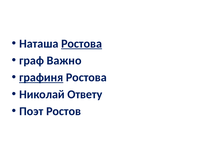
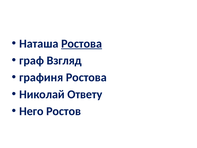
Важно: Важно -> Взгляд (64, 60)
графиня underline: present -> none (41, 77)
Поэт: Поэт -> Него (31, 111)
